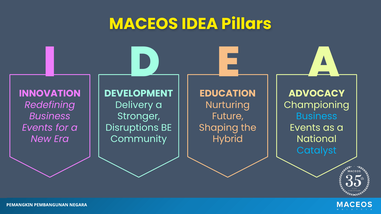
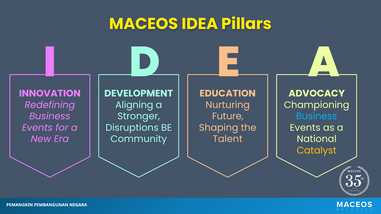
Delivery: Delivery -> Aligning (134, 105)
Hybrid: Hybrid -> Talent (228, 139)
Catalyst colour: light blue -> yellow (317, 151)
